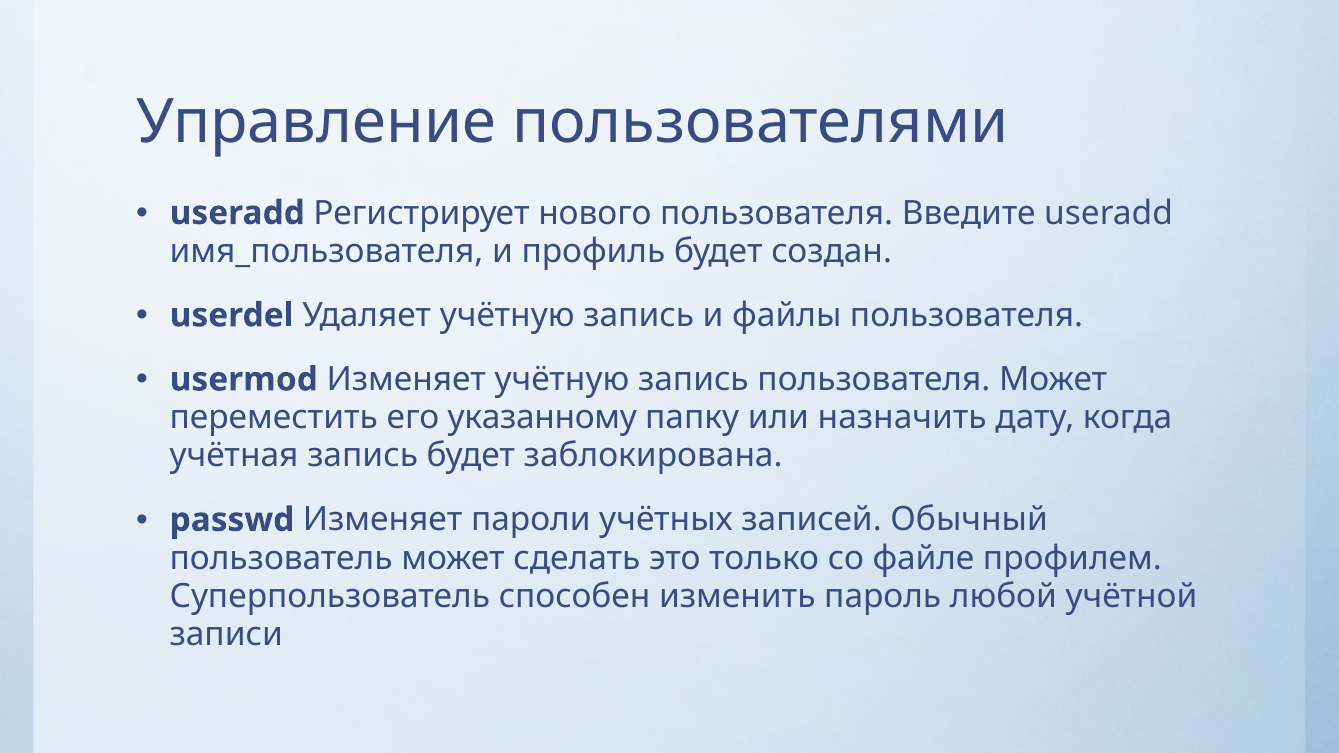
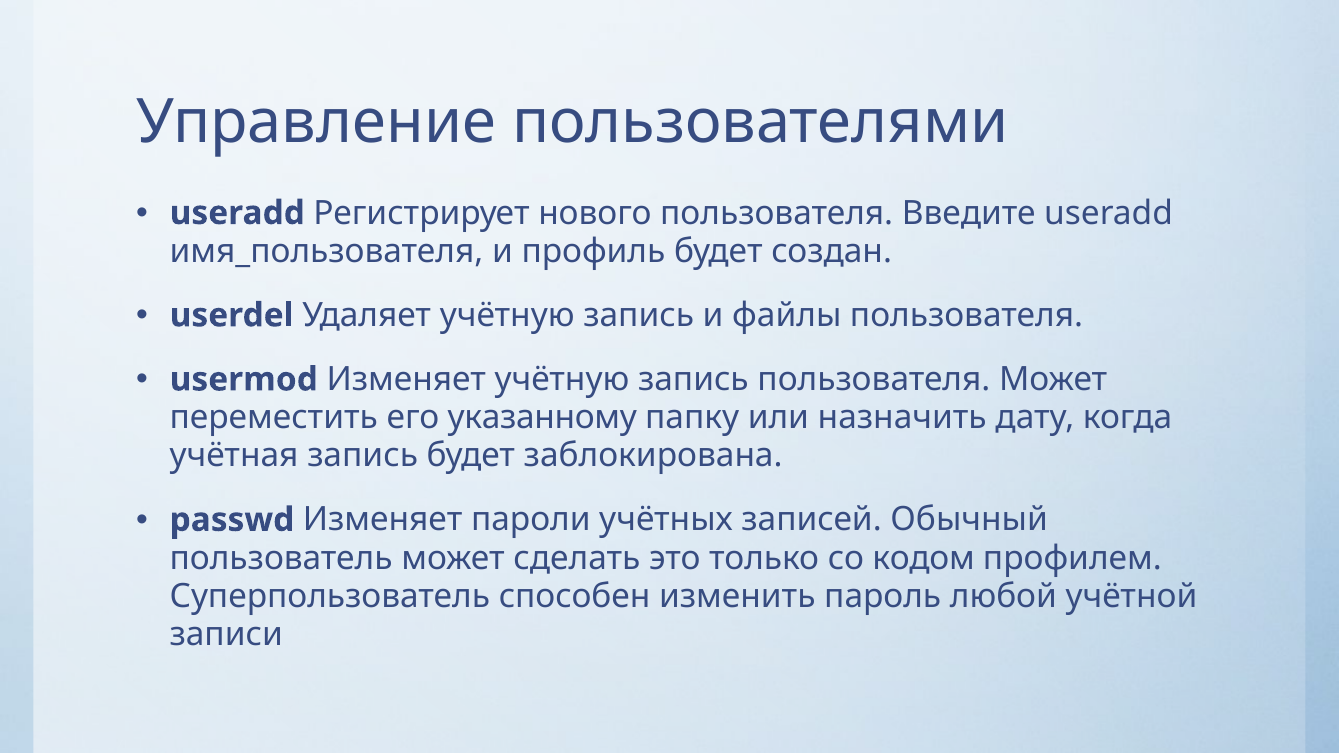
файле: файле -> кодом (924, 558)
